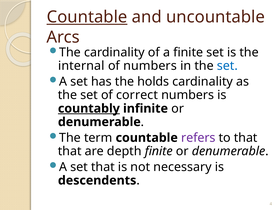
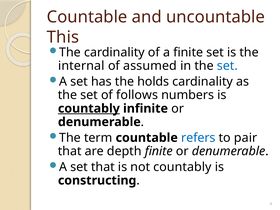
Countable underline: present -> none (87, 17)
Arcs: Arcs -> This (63, 37)
of numbers: numbers -> assumed (150, 66)
correct: correct -> follows (137, 95)
refers colour: purple -> blue (198, 138)
to that: that -> pair (246, 138)
not necessary: necessary -> countably (182, 167)
descendents: descendents -> constructing (97, 180)
